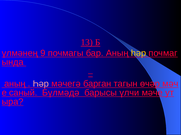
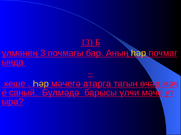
9: 9 -> 3 (43, 53)
аның: аның -> кеше (15, 84)
Һәр colour: pink -> yellow (41, 84)
барган: барган -> атарга (97, 84)
